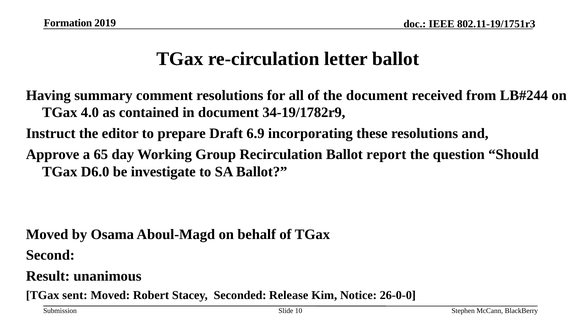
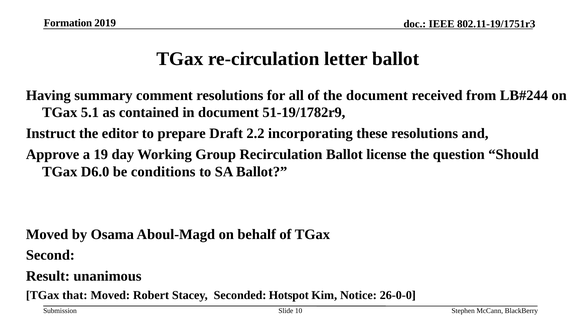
4.0: 4.0 -> 5.1 (90, 113)
34-19/1782r9: 34-19/1782r9 -> 51-19/1782r9 (304, 113)
6.9: 6.9 -> 2.2 (255, 133)
65: 65 -> 19 (101, 154)
report: report -> license (386, 154)
investigate: investigate -> conditions (163, 172)
sent: sent -> that (75, 295)
Release: Release -> Hotspot (289, 295)
